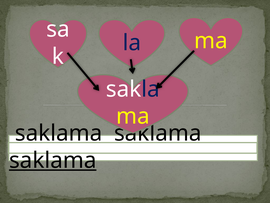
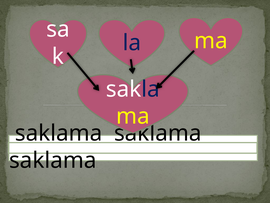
saklama underline: present -> none (53, 160)
